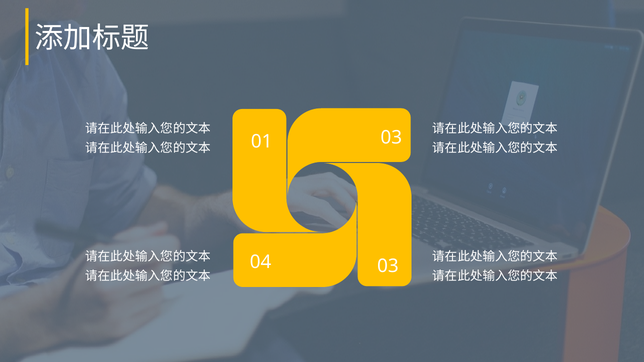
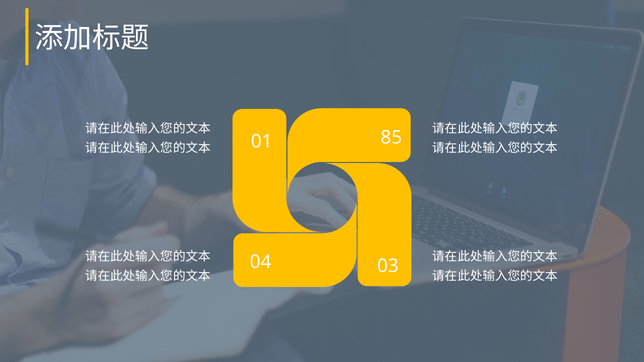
01 03: 03 -> 85 (391, 138)
